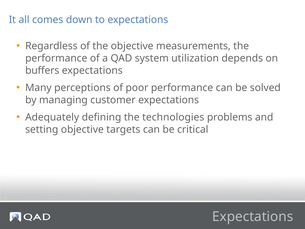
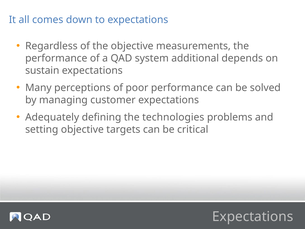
utilization: utilization -> additional (195, 58)
buffers: buffers -> sustain (42, 70)
